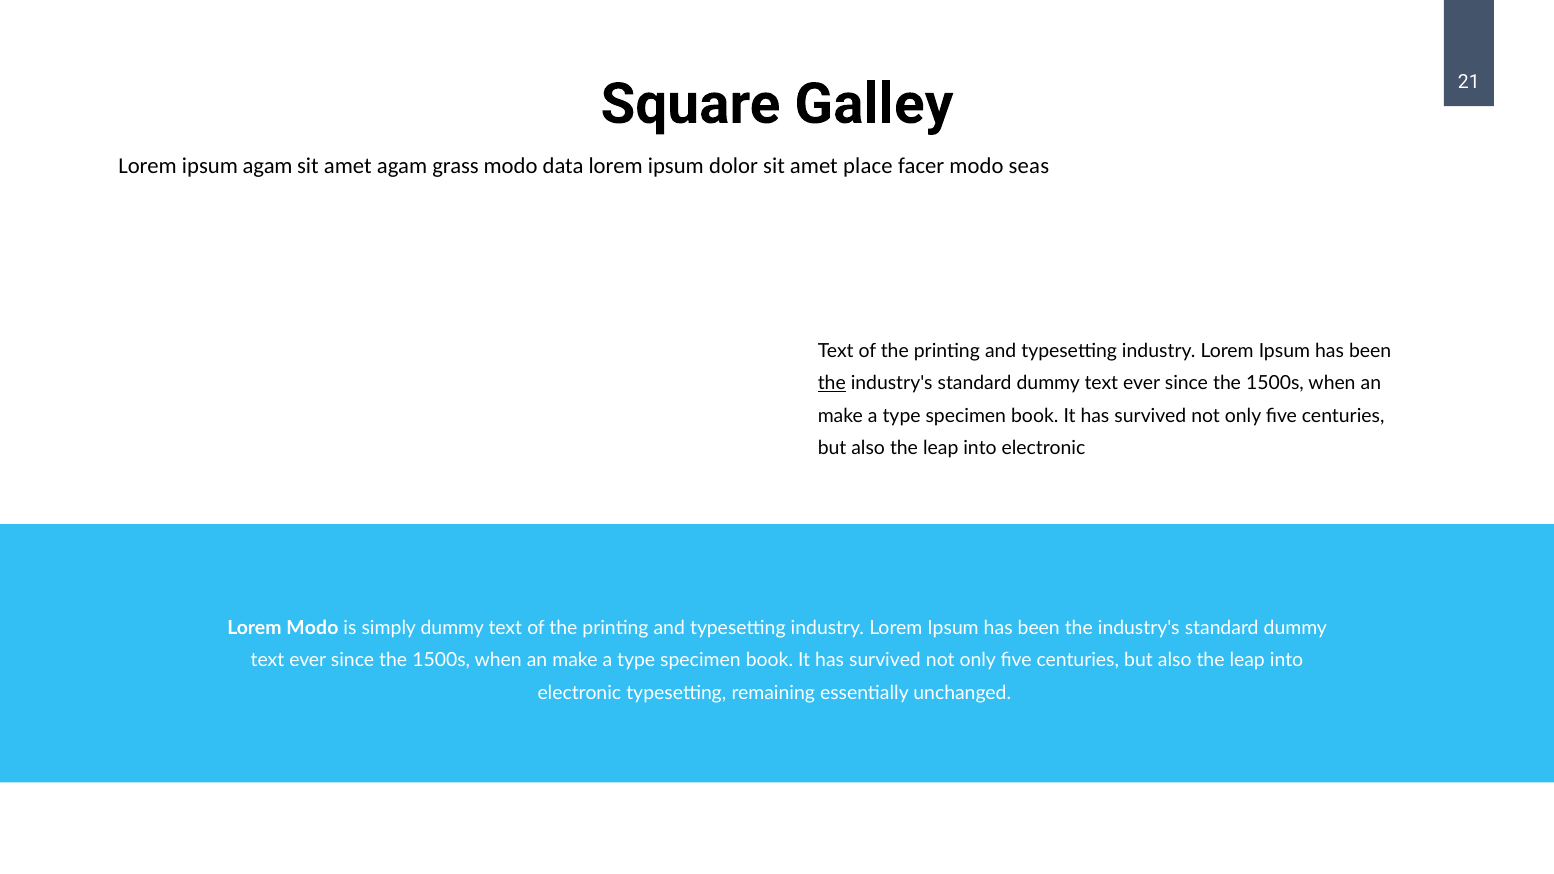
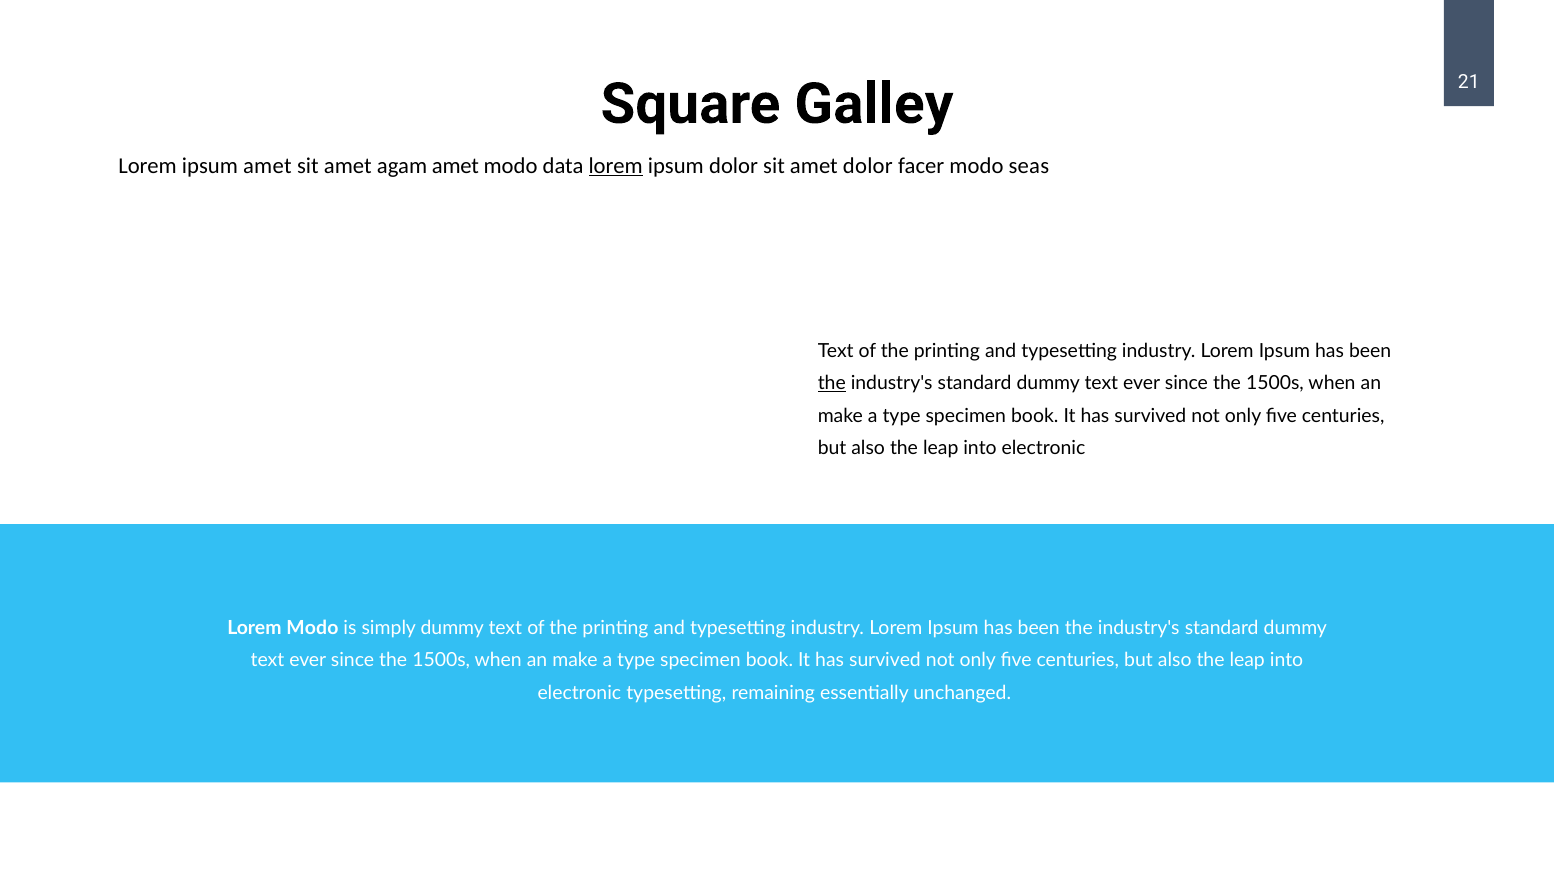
ipsum agam: agam -> amet (267, 166)
agam grass: grass -> amet (455, 166)
lorem underline: none -> present (616, 166)
amet place: place -> dolor (868, 166)
